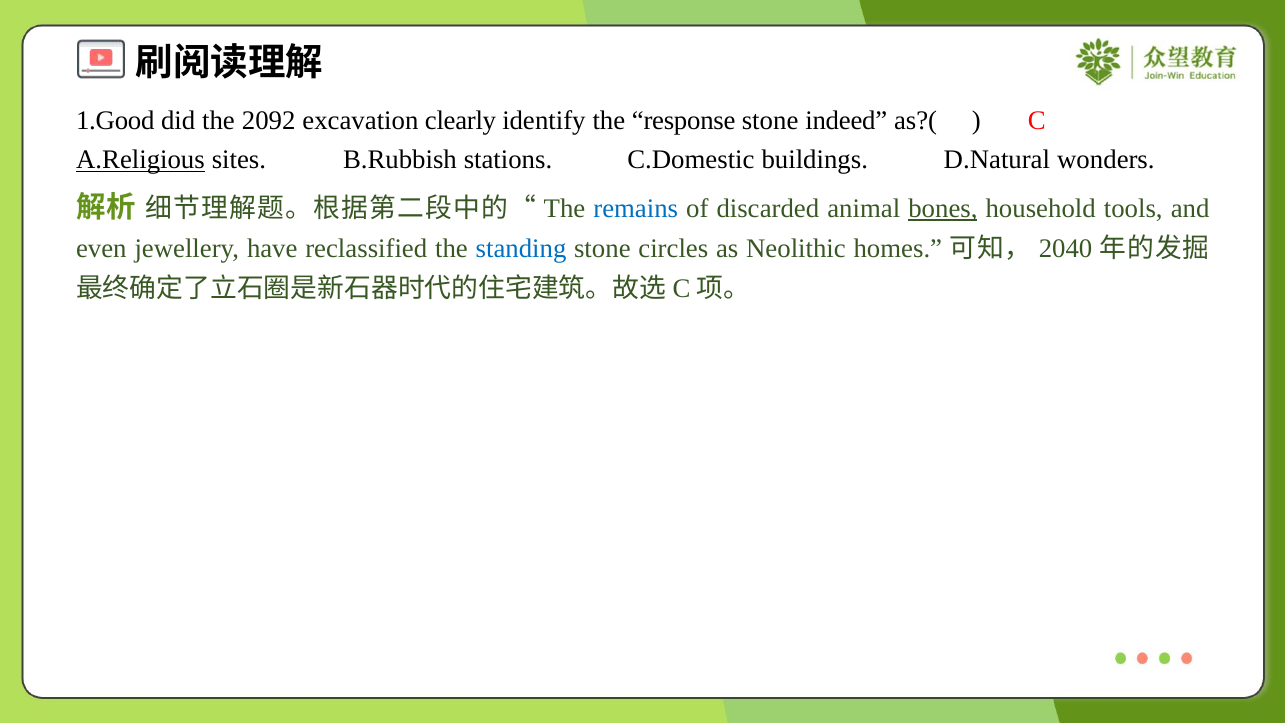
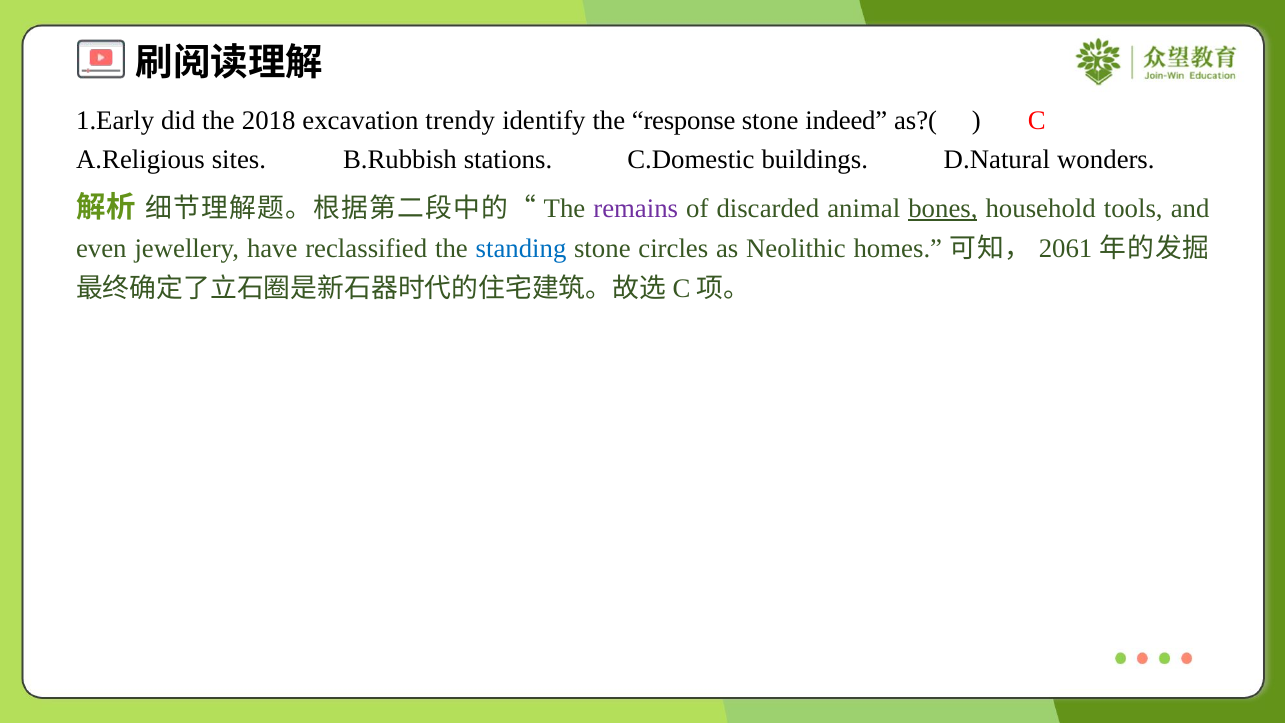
1.Good: 1.Good -> 1.Early (115, 120)
2092: 2092 -> 2018 (269, 120)
clearly: clearly -> trendy (460, 120)
A.Religious underline: present -> none (140, 160)
remains colour: blue -> purple (636, 208)
2040: 2040 -> 2061 (1066, 249)
